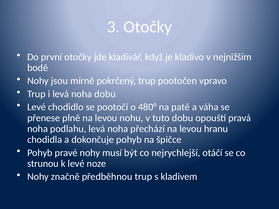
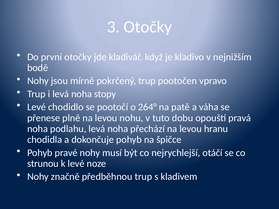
noha dobu: dobu -> stopy (105, 94)
480°: 480° -> 264° (147, 107)
